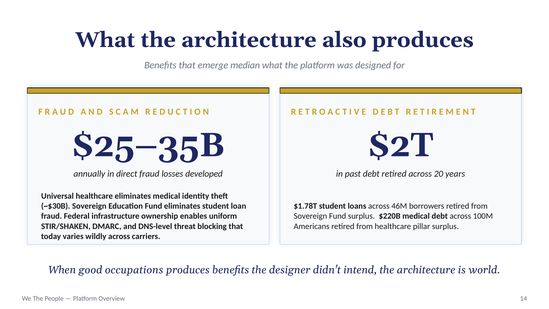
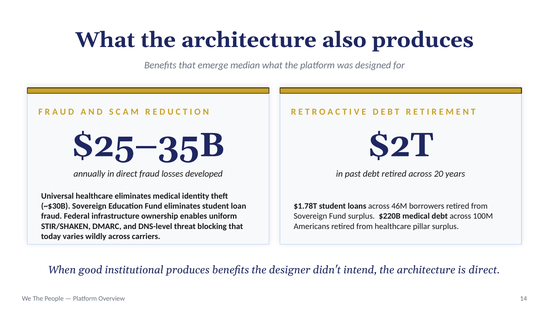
occupations: occupations -> institutional (134, 270)
is world: world -> direct (484, 270)
